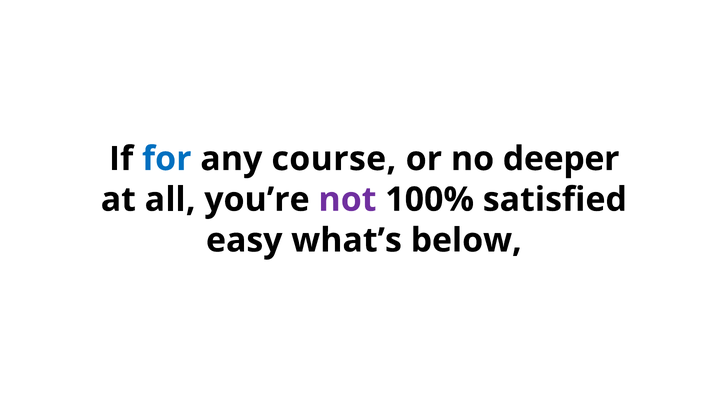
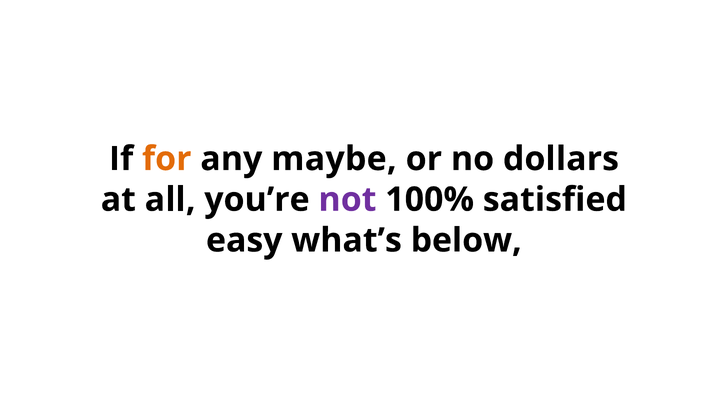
for colour: blue -> orange (167, 159)
course: course -> maybe (334, 159)
deeper: deeper -> dollars (561, 159)
